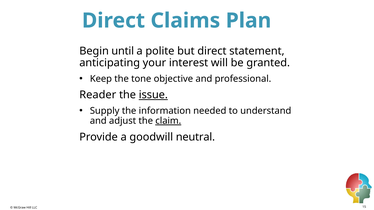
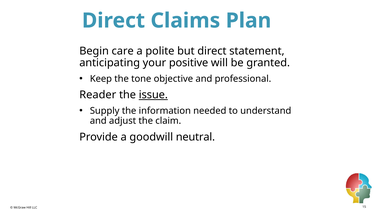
until: until -> care (123, 51)
interest: interest -> positive (189, 63)
claim underline: present -> none (168, 121)
